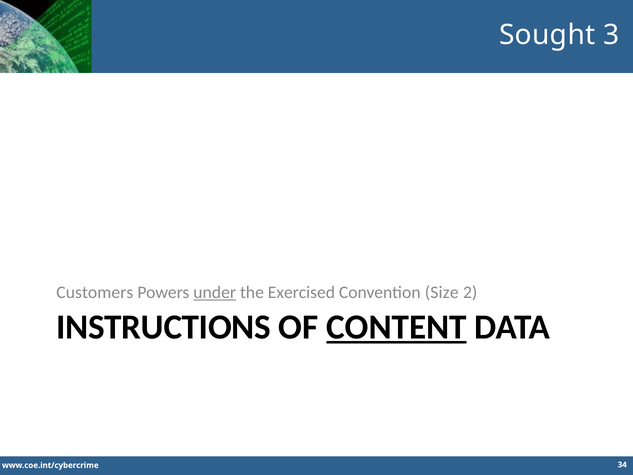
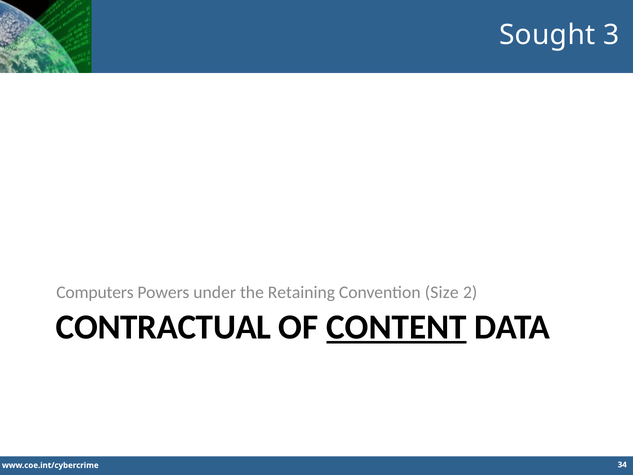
Customers: Customers -> Computers (95, 292)
under underline: present -> none (215, 292)
Exercised: Exercised -> Retaining (301, 292)
INSTRUCTIONS: INSTRUCTIONS -> CONTRACTUAL (164, 327)
